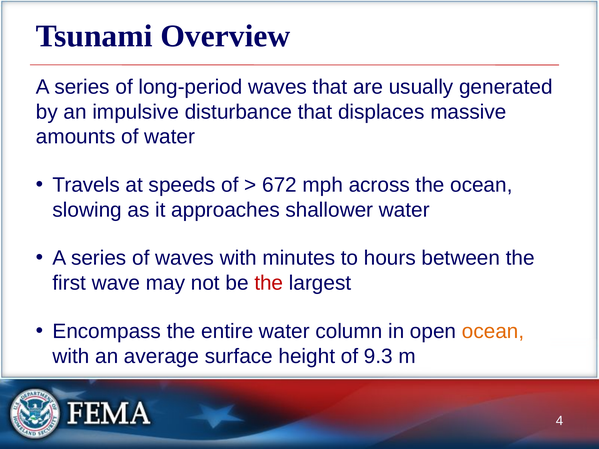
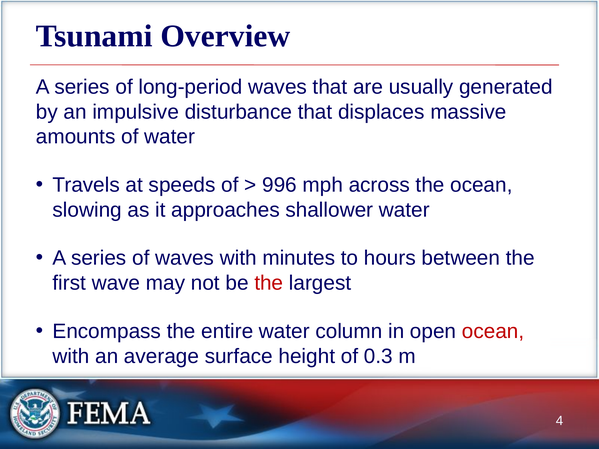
672: 672 -> 996 (280, 185)
ocean colour: orange -> red (493, 331)
9.3: 9.3 -> 0.3 (378, 356)
